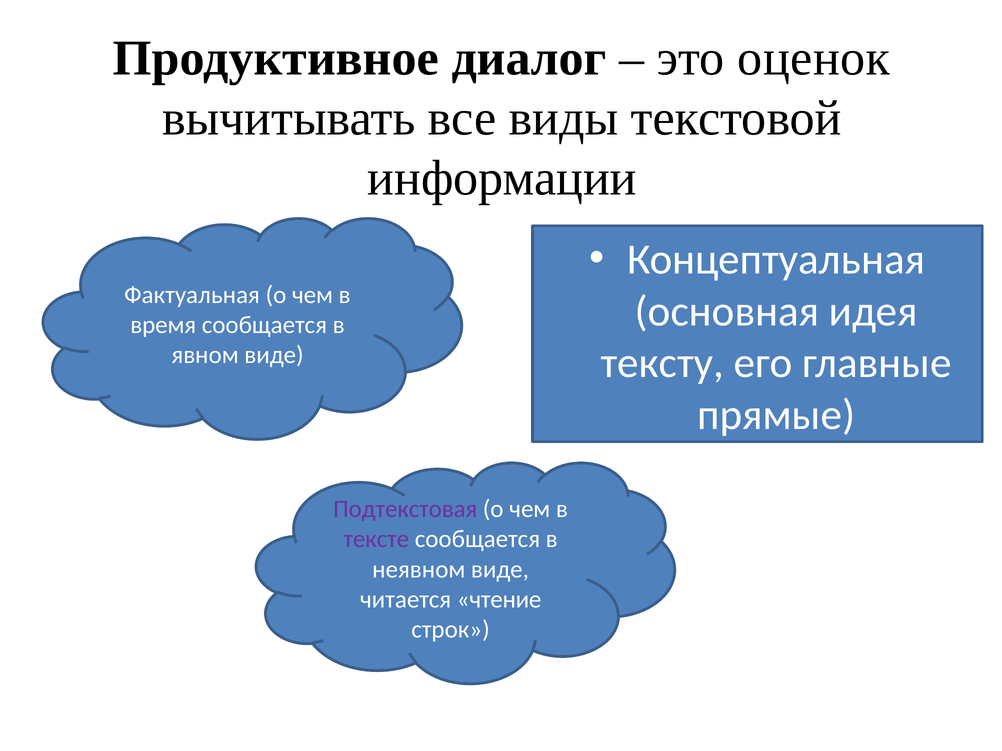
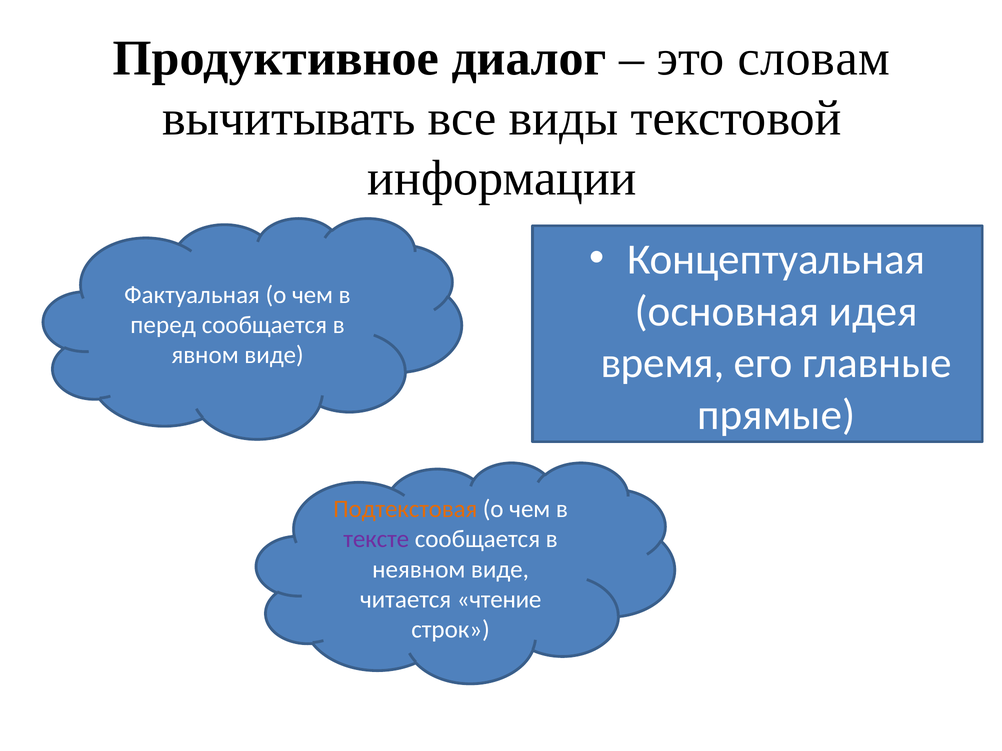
оценок: оценок -> словам (814, 58)
время: время -> перед (163, 325)
тексту: тексту -> время (662, 363)
Подтекстовая colour: purple -> orange (405, 509)
